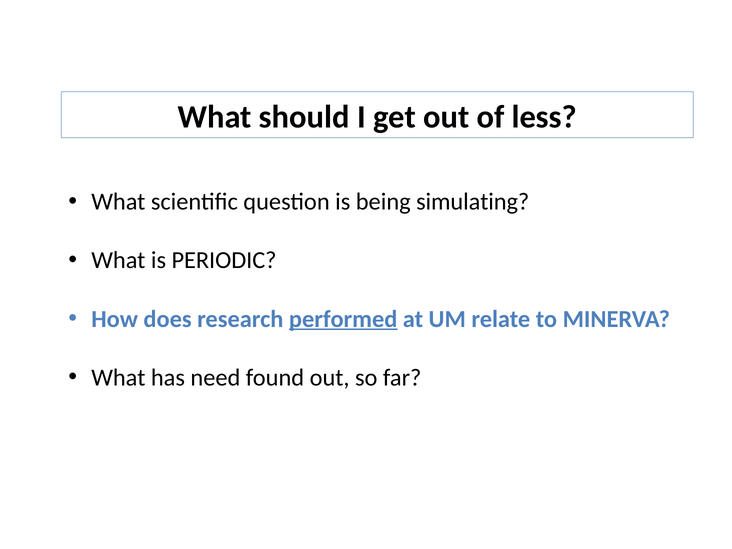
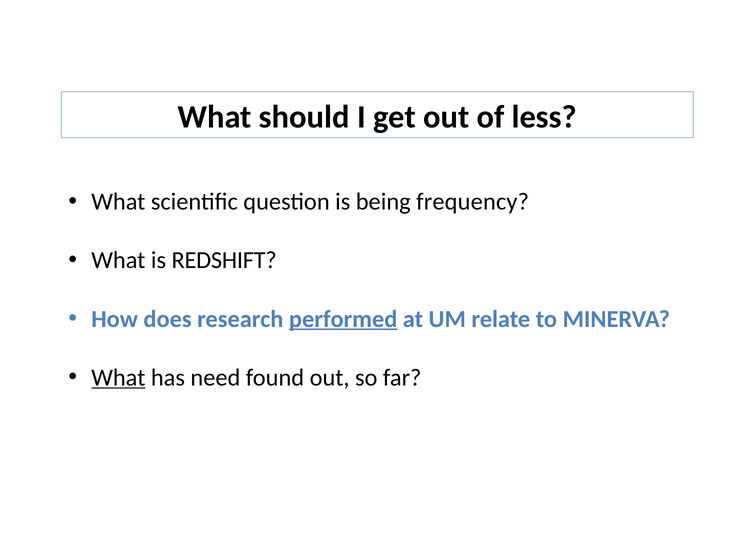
simulating: simulating -> frequency (473, 202)
PERIODIC: PERIODIC -> REDSHIFT (224, 260)
What underline: none -> present (118, 378)
